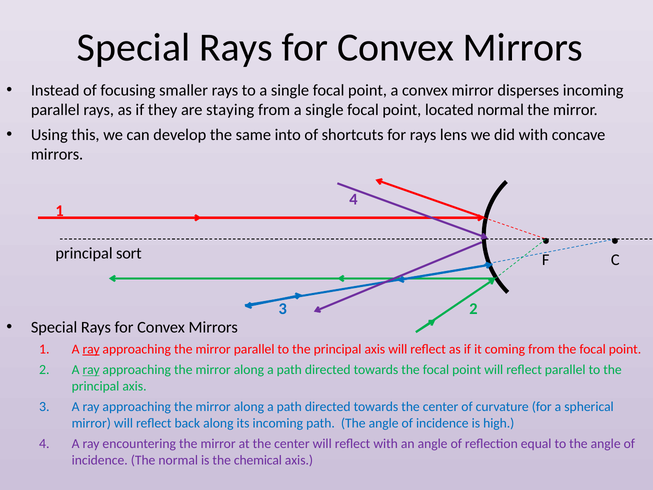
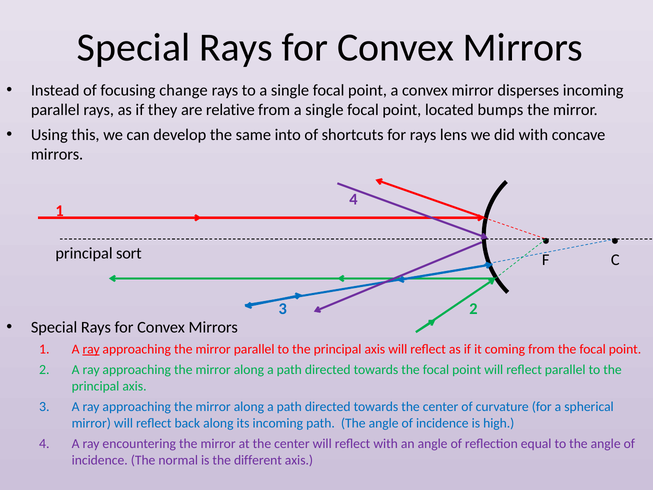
smaller: smaller -> change (183, 90)
staying: staying -> relative (230, 110)
located normal: normal -> bumps (500, 110)
ray underline: present -> none (91, 370)
chemical: chemical -> different (258, 460)
